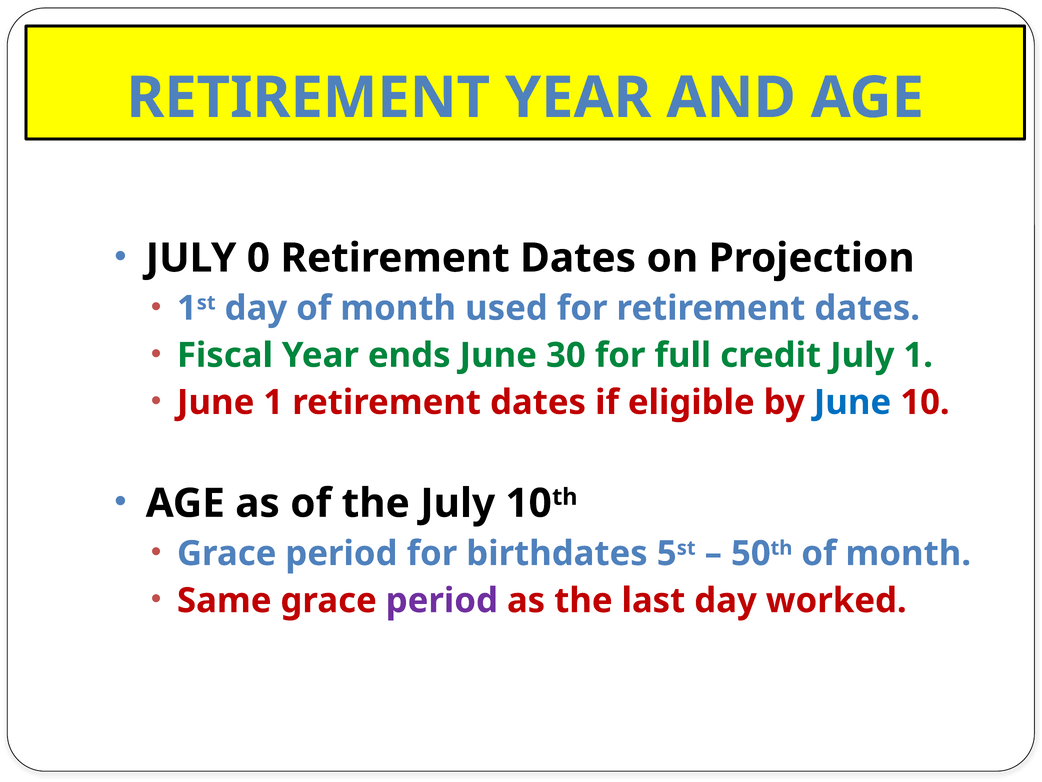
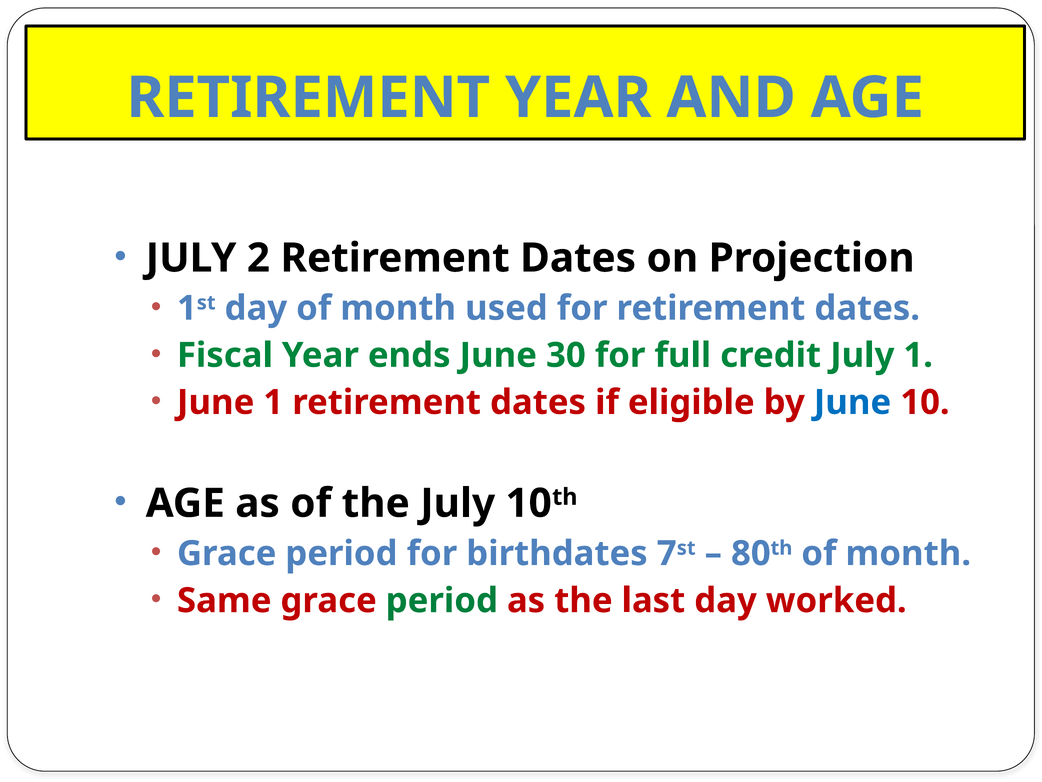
0: 0 -> 2 (258, 258)
5: 5 -> 7 (667, 553)
50: 50 -> 80 (751, 553)
period colour: purple -> green (442, 600)
